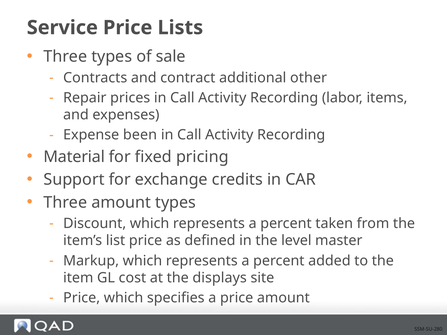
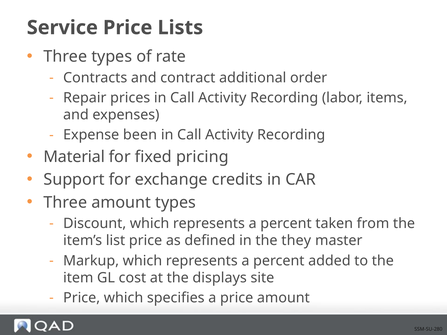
sale: sale -> rate (171, 57)
other: other -> order (309, 78)
level: level -> they (296, 241)
